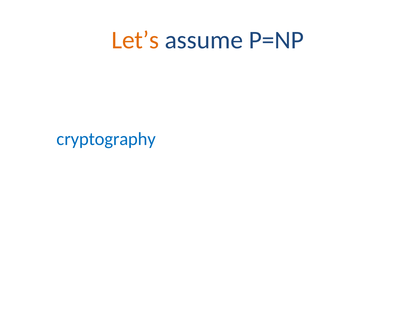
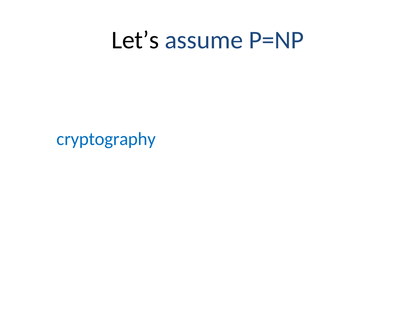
Let’s colour: orange -> black (135, 40)
